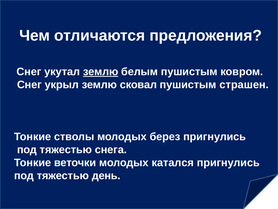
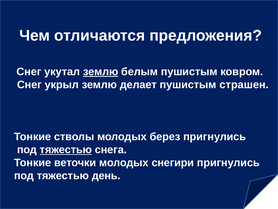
сковал: сковал -> делает (138, 85)
тяжестью underline: none -> present (66, 149)
катался: катался -> снегири (173, 162)
